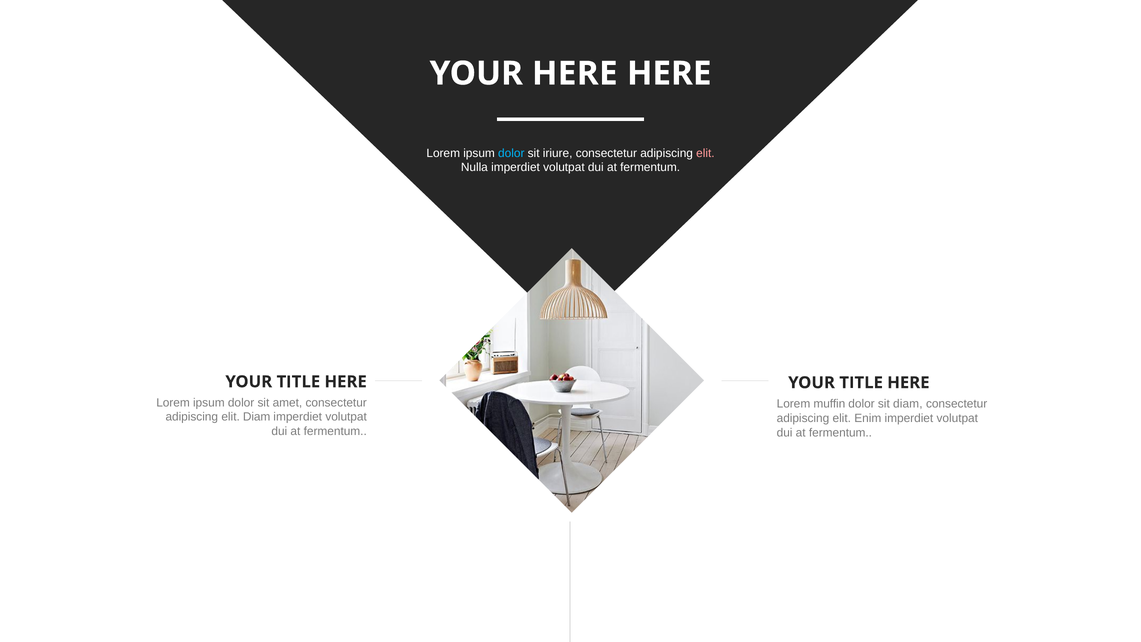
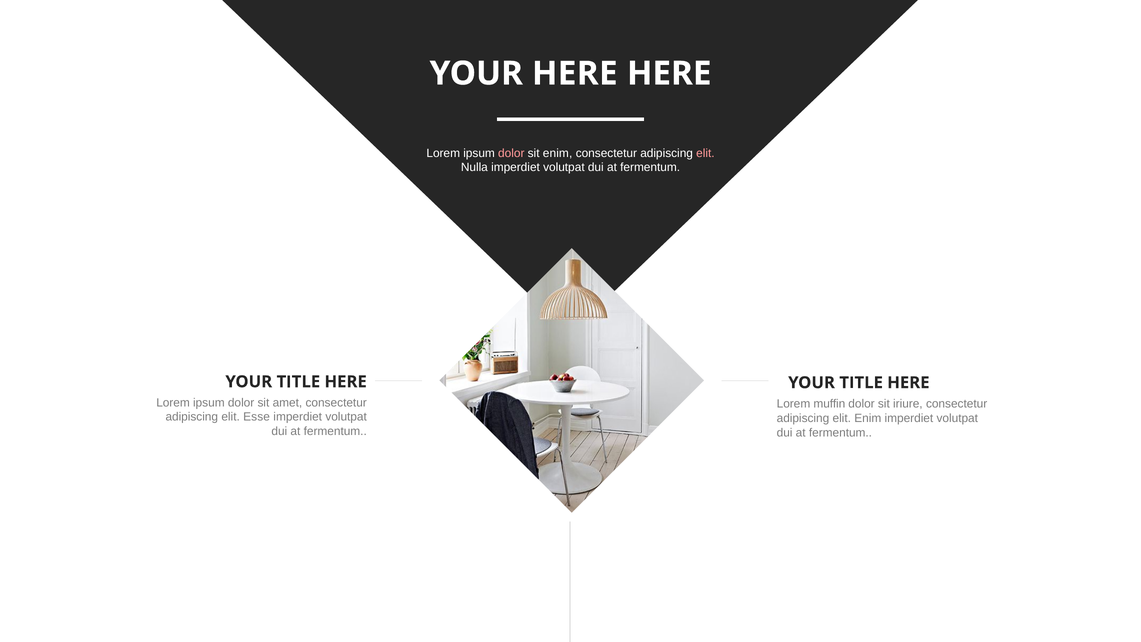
dolor colour: light blue -> pink (511, 153)
sit iriure: iriure -> enim (558, 153)
sit diam: diam -> iriure (908, 404)
elit Diam: Diam -> Esse (257, 417)
